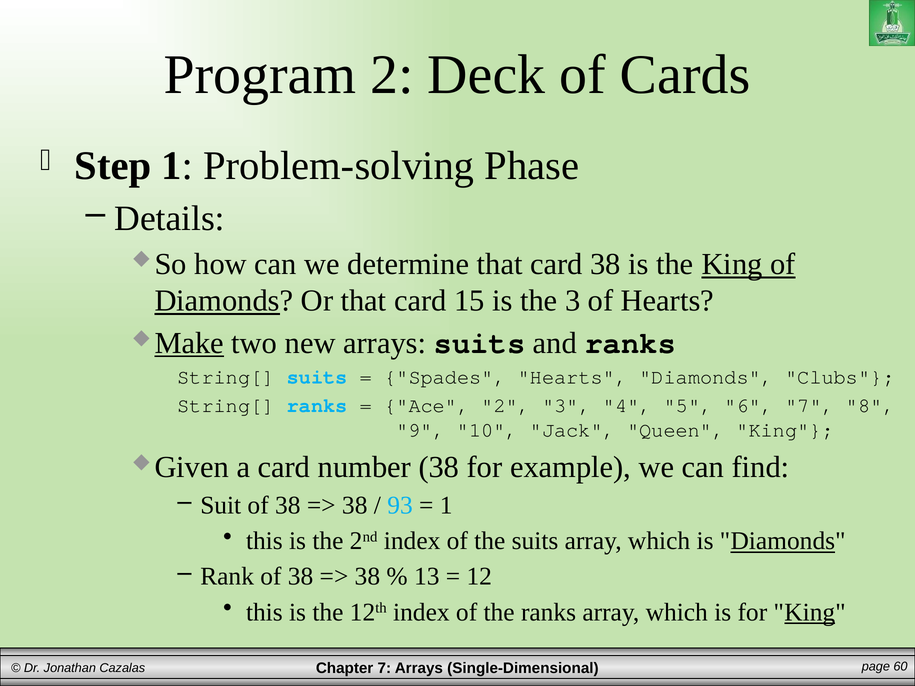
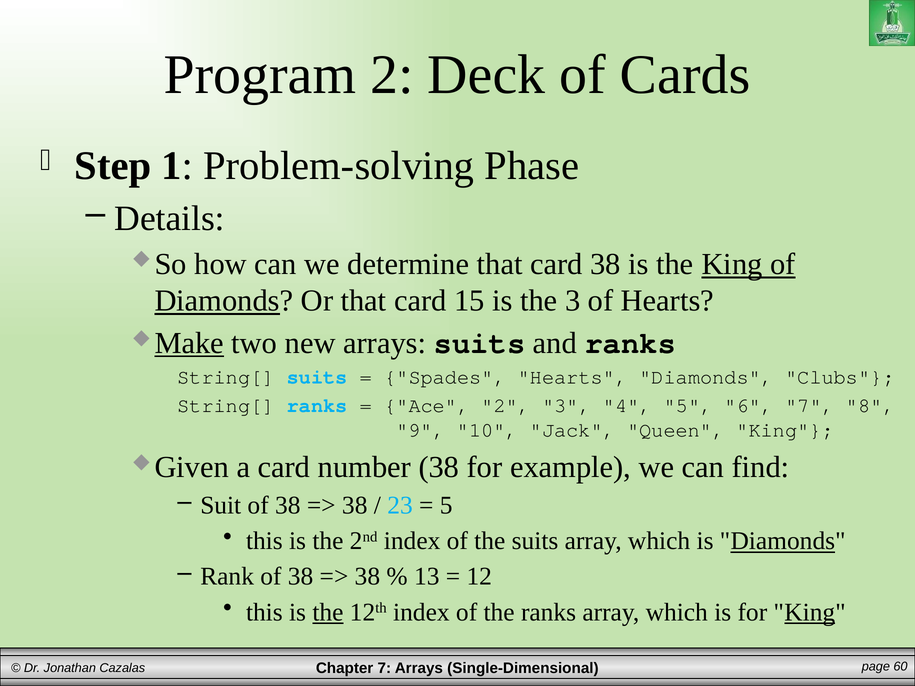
93: 93 -> 23 (400, 506)
1: 1 -> 5 (446, 506)
the underline: none -> present (328, 612)
